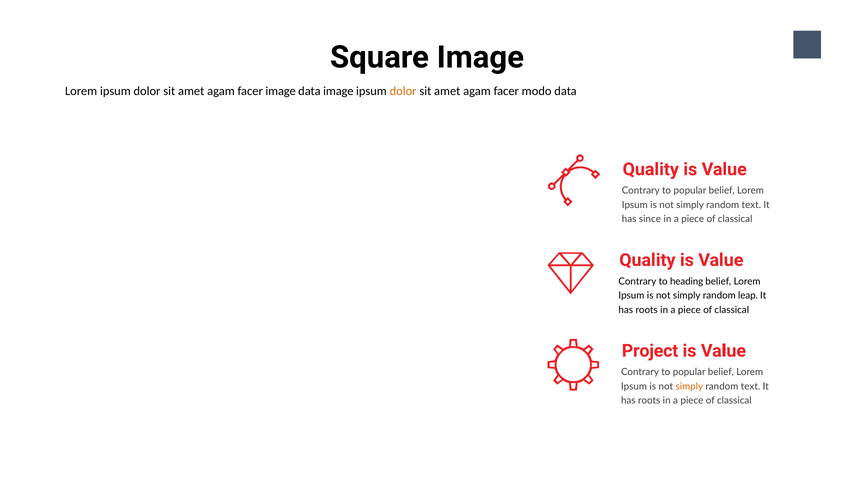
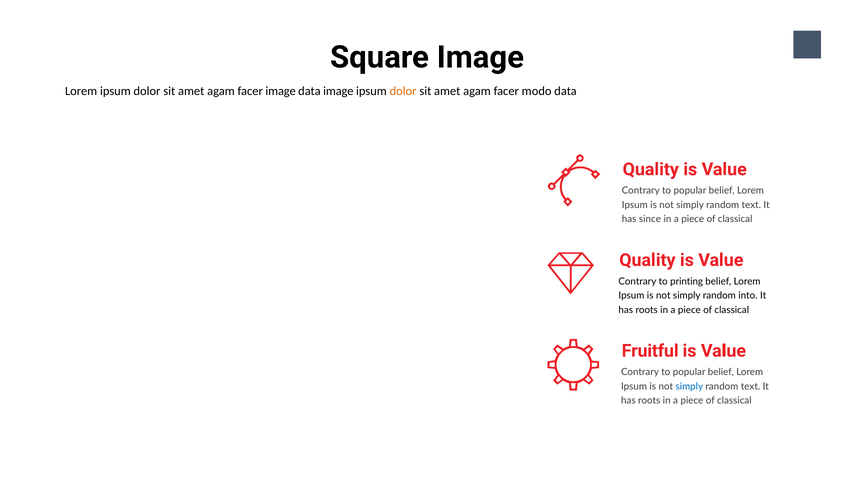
heading: heading -> printing (687, 282)
leap: leap -> into (748, 296)
Project: Project -> Fruitful (650, 351)
simply colour: orange -> blue (689, 387)
